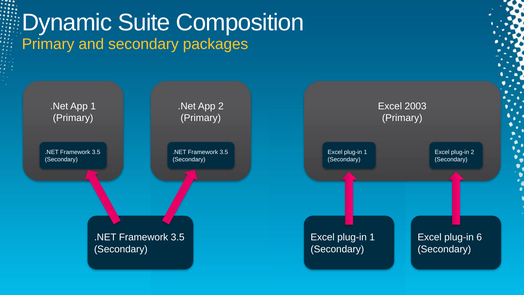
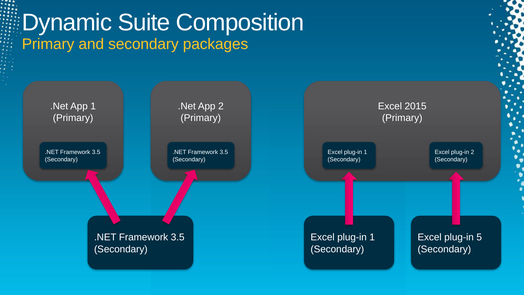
2003: 2003 -> 2015 (416, 106)
6: 6 -> 5 (479, 237)
